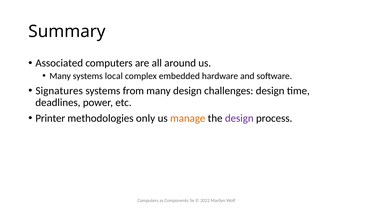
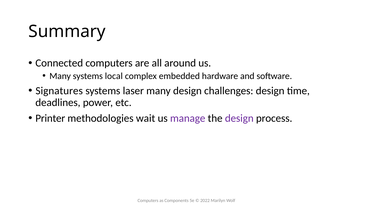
Associated: Associated -> Connected (59, 63)
from: from -> laser (133, 91)
only: only -> wait (146, 118)
manage colour: orange -> purple (188, 118)
